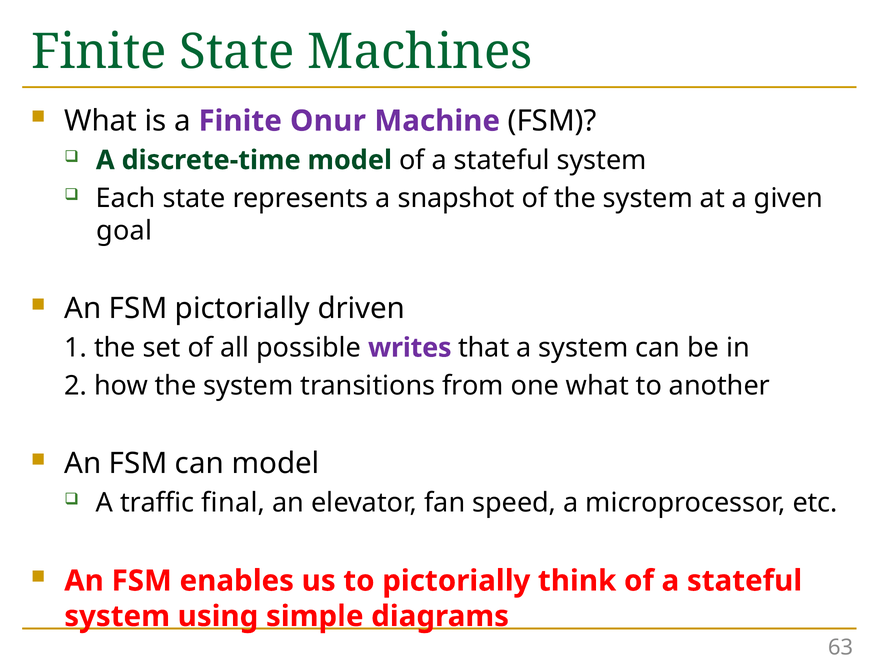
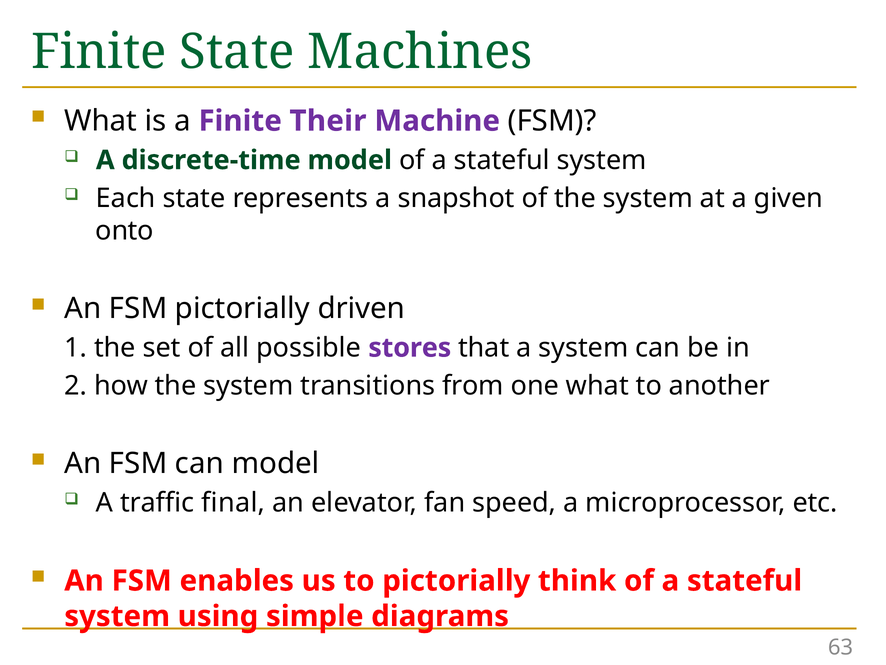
Onur: Onur -> Their (328, 121)
goal: goal -> onto (125, 230)
writes: writes -> stores (410, 348)
